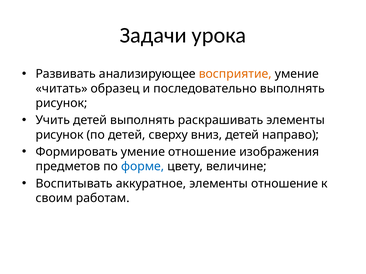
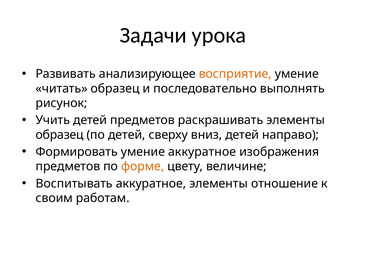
детей выполнять: выполнять -> предметов (143, 120)
рисунок: рисунок -> образец (60, 135)
умение отношение: отношение -> аккуратное (202, 152)
форме colour: blue -> orange (143, 167)
